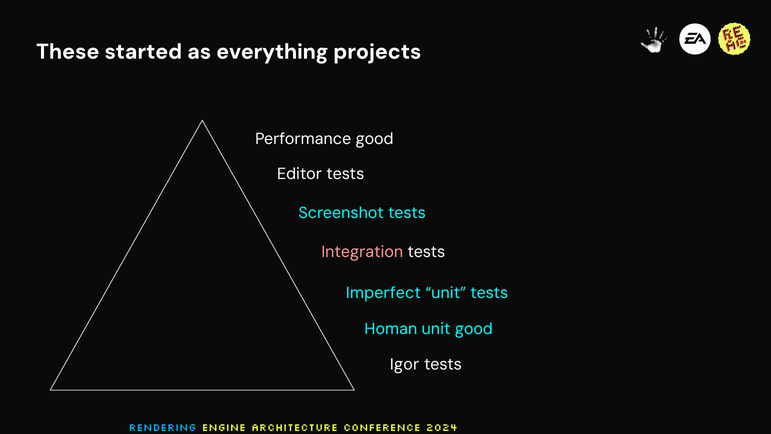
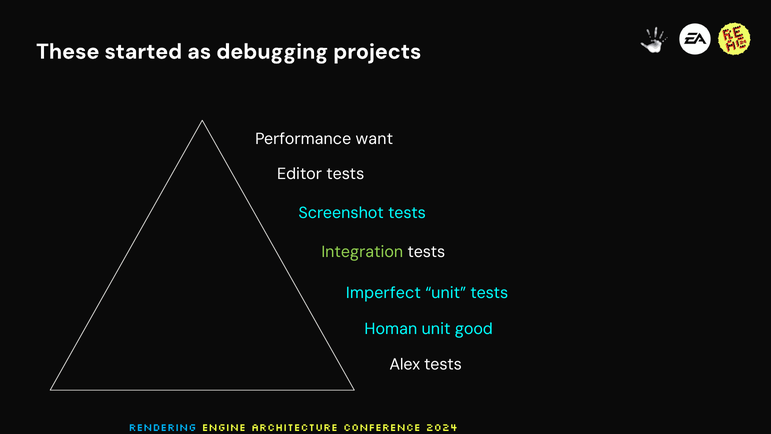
everything: everything -> debugging (272, 52)
Performance good: good -> want (374, 139)
Integration colour: pink -> light green (362, 252)
Igor: Igor -> Alex (405, 364)
